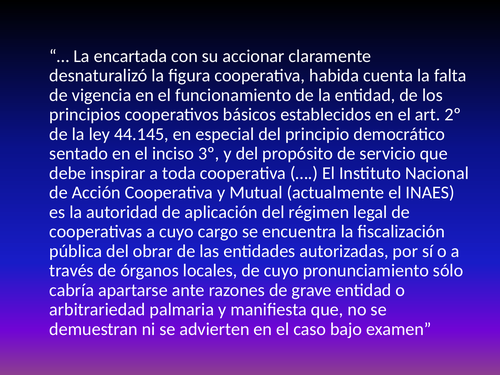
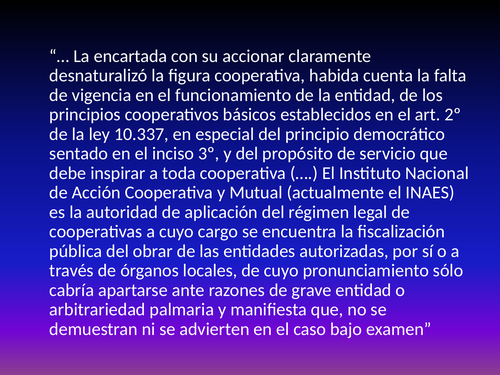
44.145: 44.145 -> 10.337 (141, 134)
